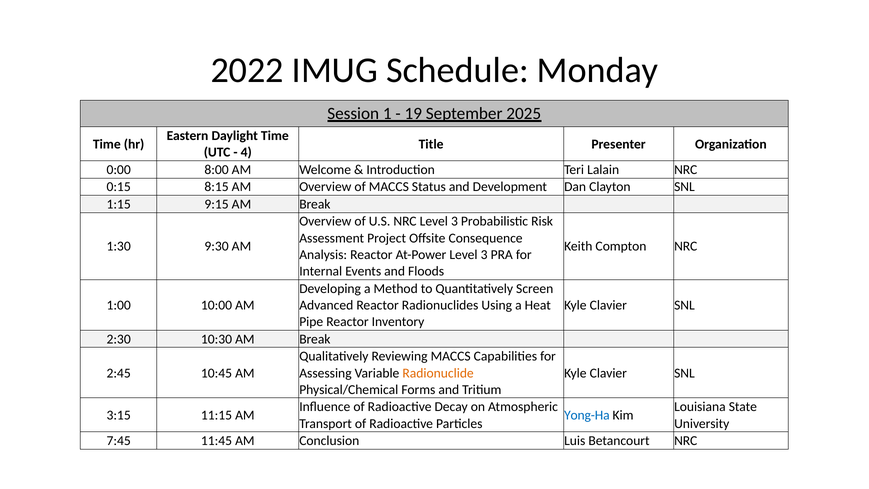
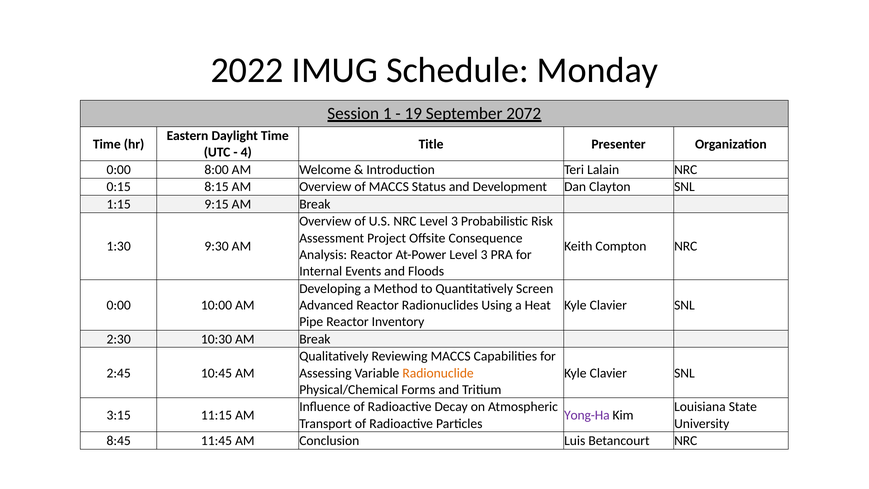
2025: 2025 -> 2072 (524, 114)
1:00: 1:00 -> 0:00 (119, 305)
Yong-Ha colour: blue -> purple (587, 415)
7:45: 7:45 -> 8:45 (119, 441)
